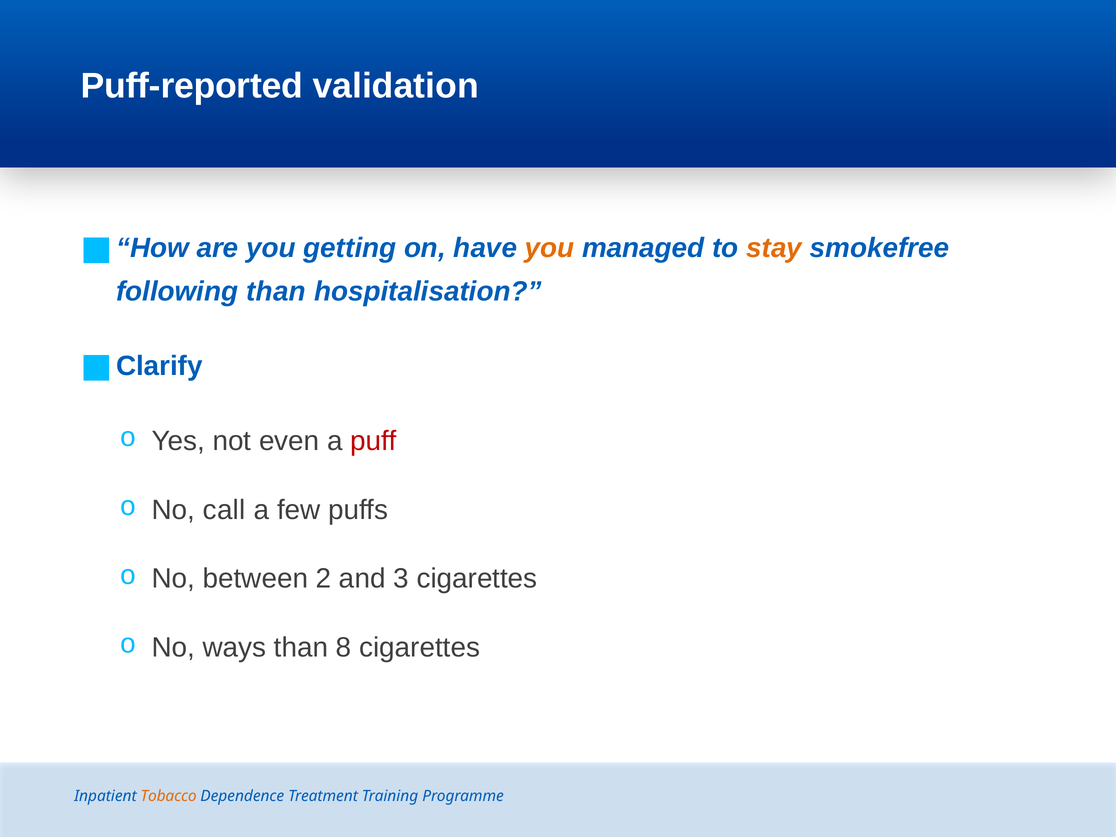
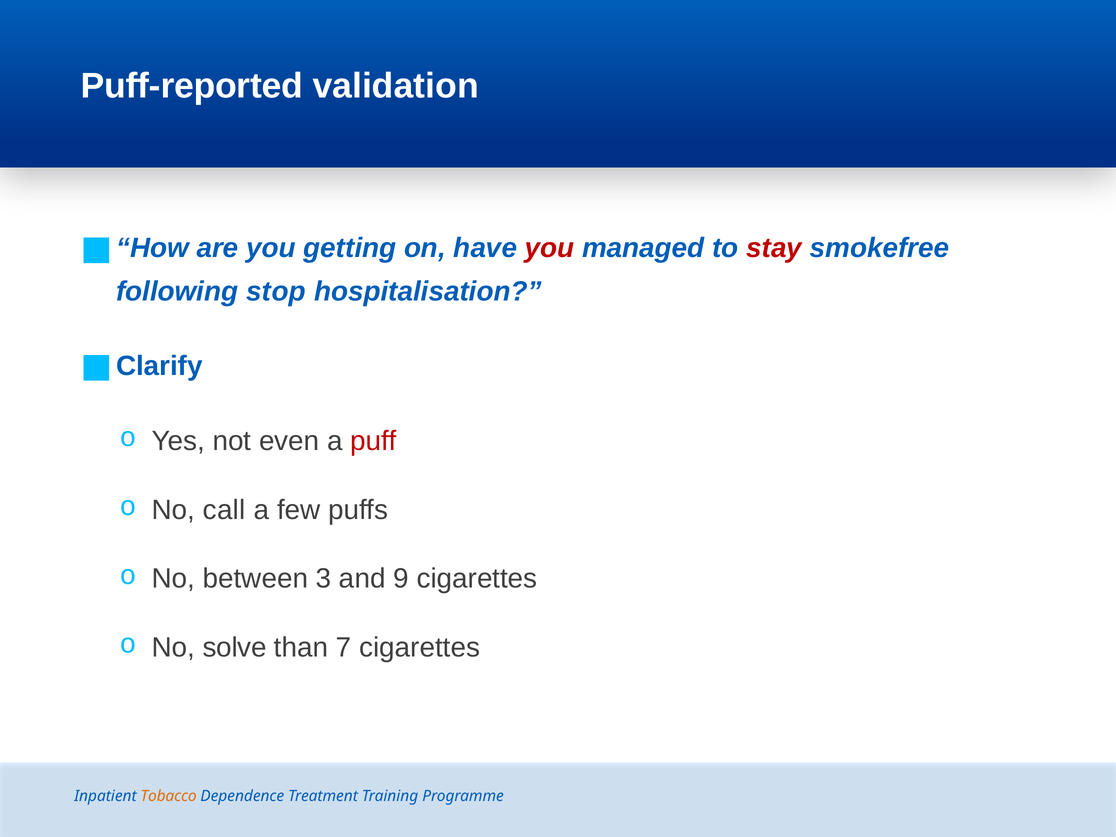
you colour: orange -> red (550, 248)
stay colour: orange -> red (774, 248)
following than: than -> stop (276, 291)
2: 2 -> 3 (324, 579)
3: 3 -> 9 (401, 579)
ways: ways -> solve (235, 648)
8: 8 -> 7 (344, 648)
